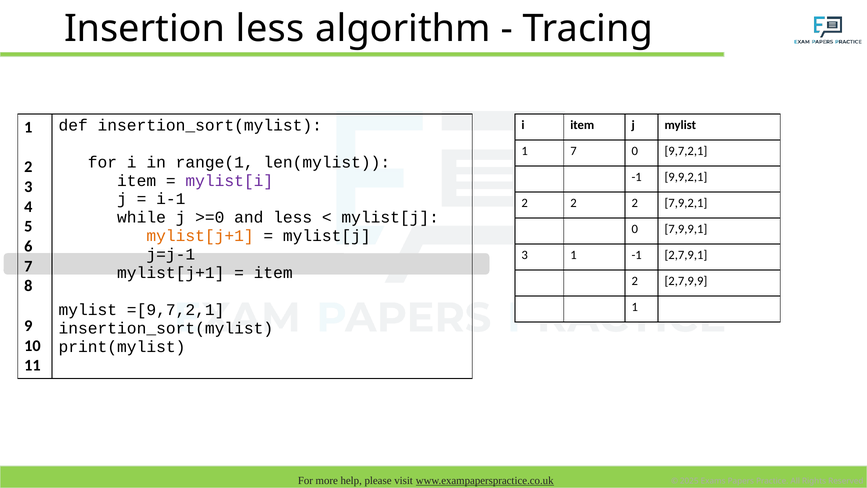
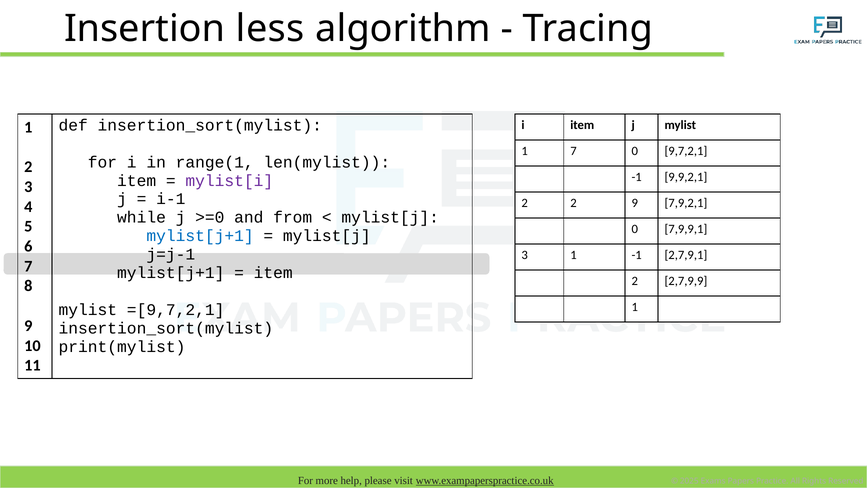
2 2 2: 2 -> 9 (635, 203)
and less: less -> from (293, 217)
mylist[j+1 colour: orange -> blue (200, 236)
